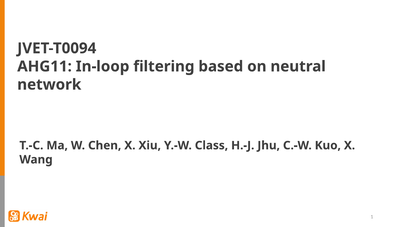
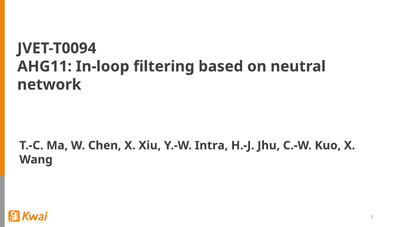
Class: Class -> Intra (211, 146)
